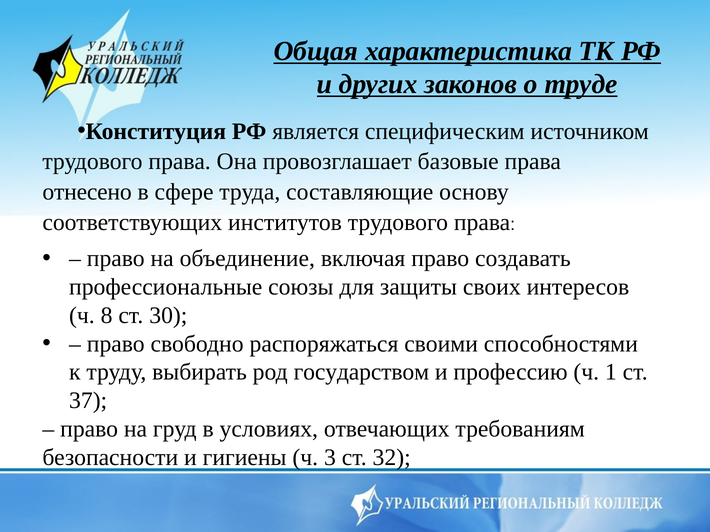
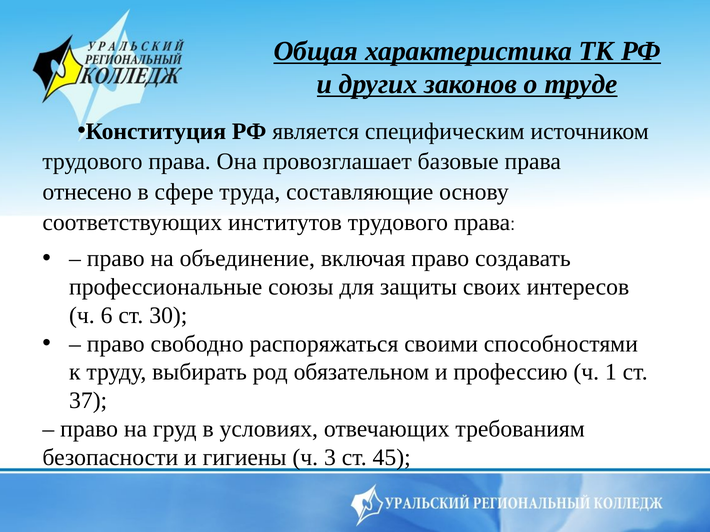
8: 8 -> 6 (107, 316)
государством: государством -> обязательном (361, 372)
32: 32 -> 45 (392, 458)
